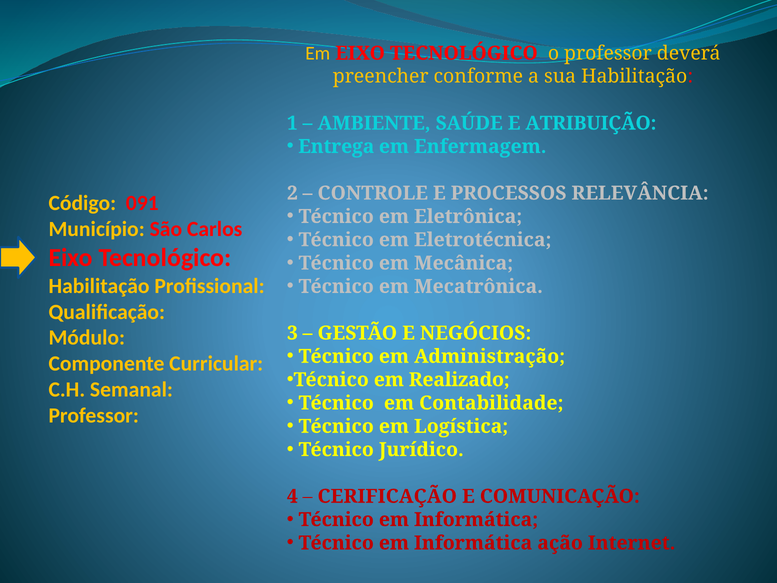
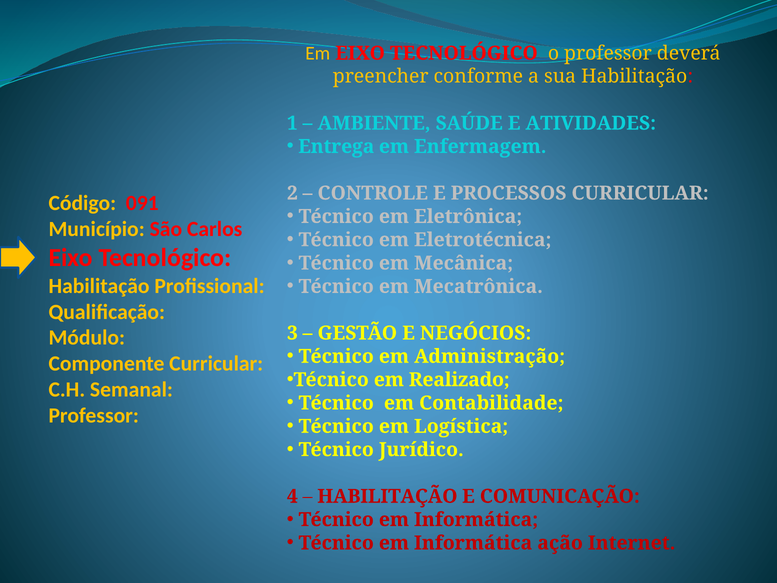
ATRIBUIÇÃO: ATRIBUIÇÃO -> ATIVIDADES (591, 123)
PROCESSOS RELEVÂNCIA: RELEVÂNCIA -> CURRICULAR (640, 193)
CERIFICAÇÃO: CERIFICAÇÃO -> HABILITAÇÃO (387, 496)
